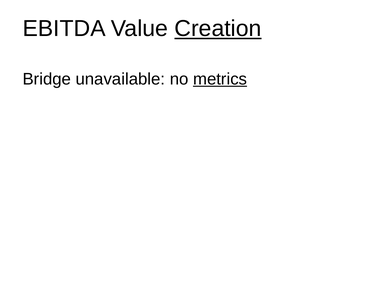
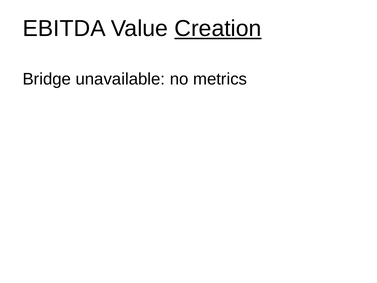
metrics underline: present -> none (220, 79)
